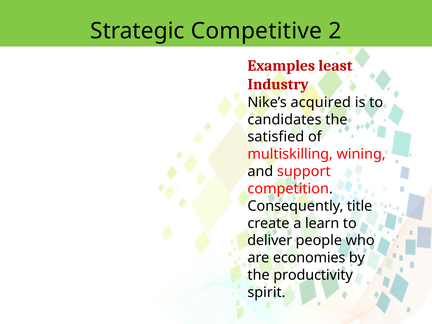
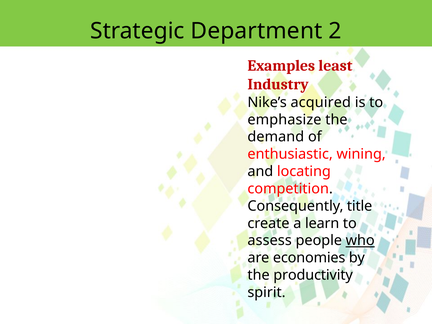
Competitive: Competitive -> Department (257, 31)
candidates: candidates -> emphasize (284, 120)
satisfied: satisfied -> demand (276, 137)
multiskilling: multiskilling -> enthusiastic (290, 154)
support: support -> locating (304, 171)
deliver: deliver -> assess (270, 241)
who underline: none -> present (360, 241)
